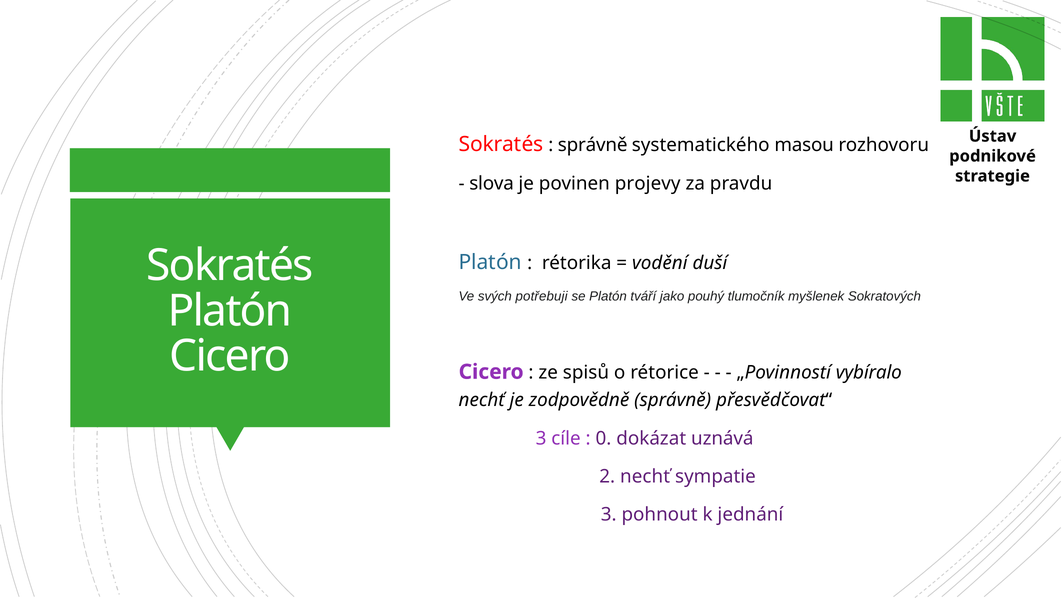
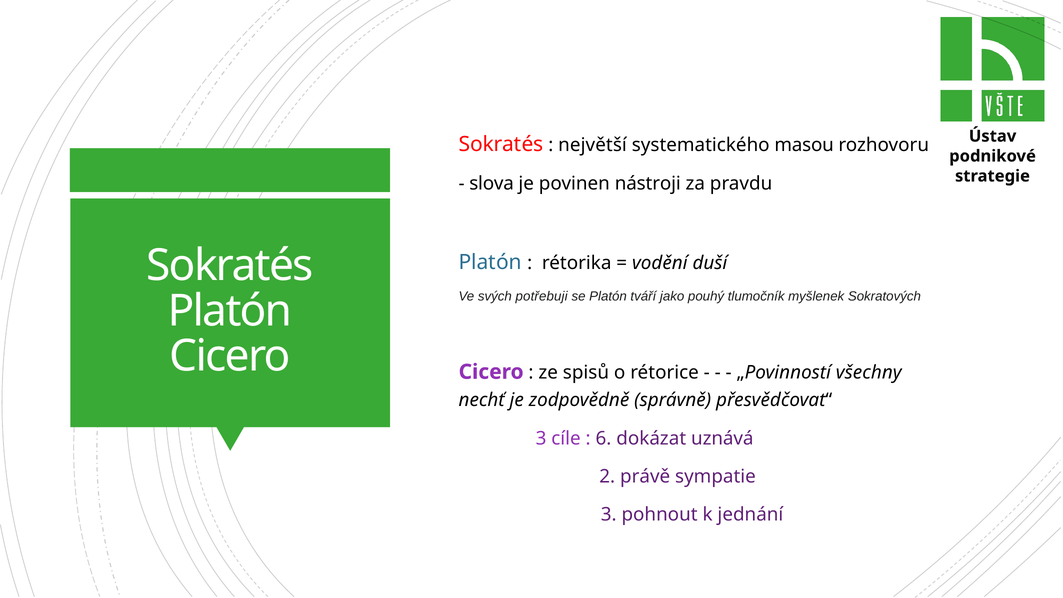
správně: správně -> největší (593, 145)
projevy: projevy -> nástroji (648, 184)
vybíralo: vybíralo -> všechny (869, 373)
0: 0 -> 6 (603, 438)
2 nechť: nechť -> právě (645, 477)
